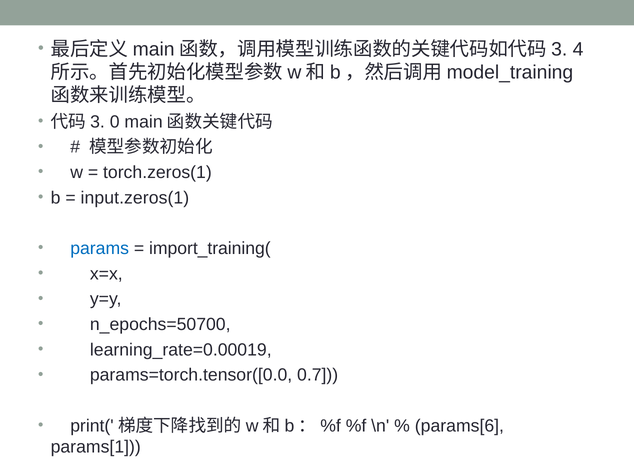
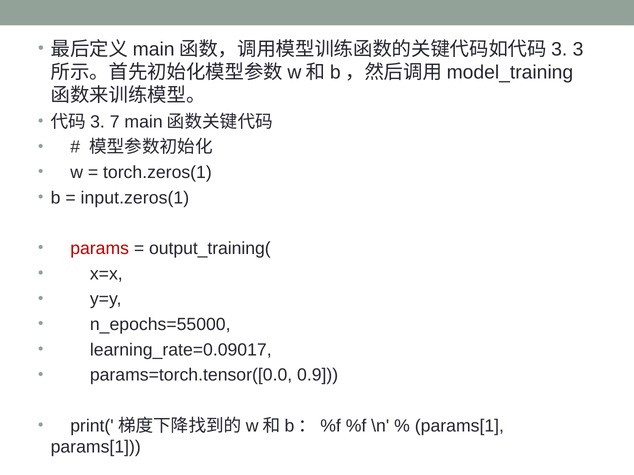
4: 4 -> 3 (578, 49)
0: 0 -> 7 (115, 122)
params colour: blue -> red (100, 249)
import_training(: import_training( -> output_training( (210, 249)
n_epochs=50700: n_epochs=50700 -> n_epochs=55000 (160, 325)
learning_rate=0.00019: learning_rate=0.00019 -> learning_rate=0.09017 (181, 350)
0.7: 0.7 -> 0.9 (318, 376)
params[6: params[6 -> params[1 (459, 426)
